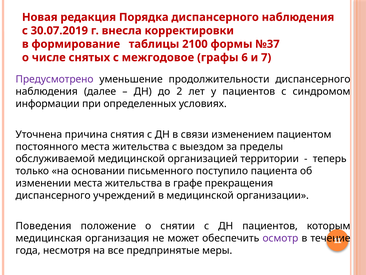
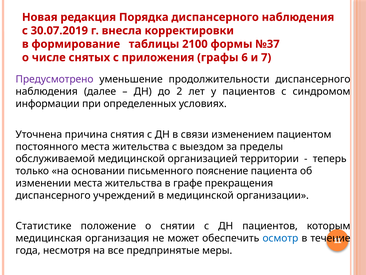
межгодовое: межгодовое -> приложения (158, 57)
поступило: поступило -> пояснение (222, 171)
Поведения: Поведения -> Статистике (43, 226)
осмотр colour: purple -> blue (280, 238)
